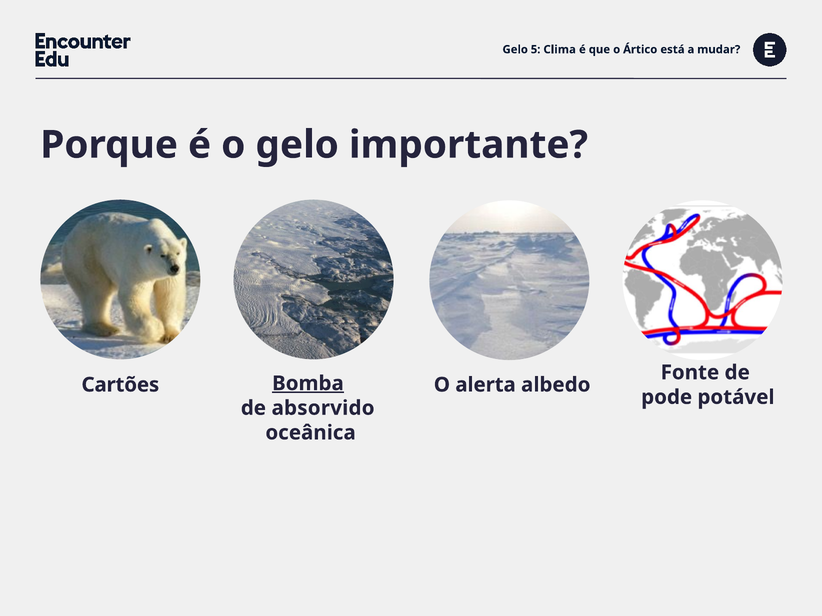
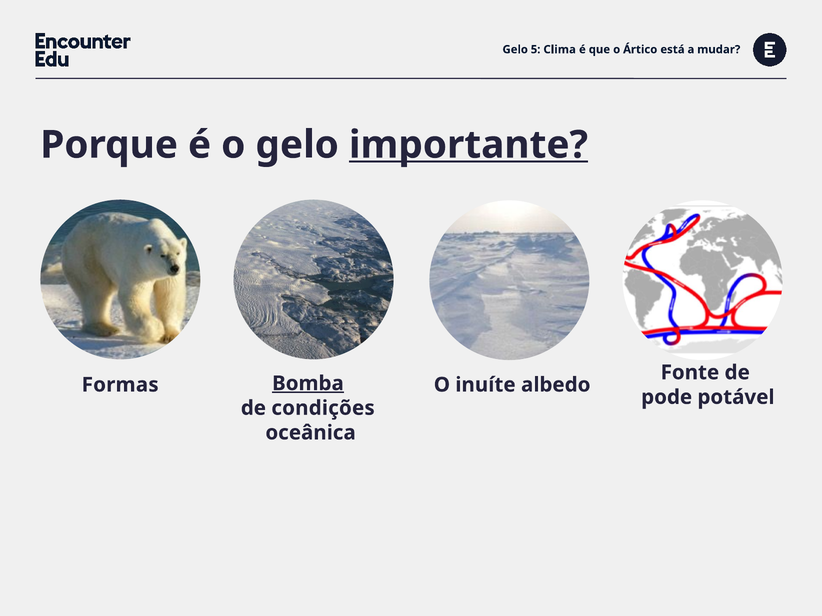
importante underline: none -> present (468, 145)
Cartões: Cartões -> Formas (120, 385)
alerta: alerta -> inuíte (485, 385)
absorvido: absorvido -> condições (323, 408)
